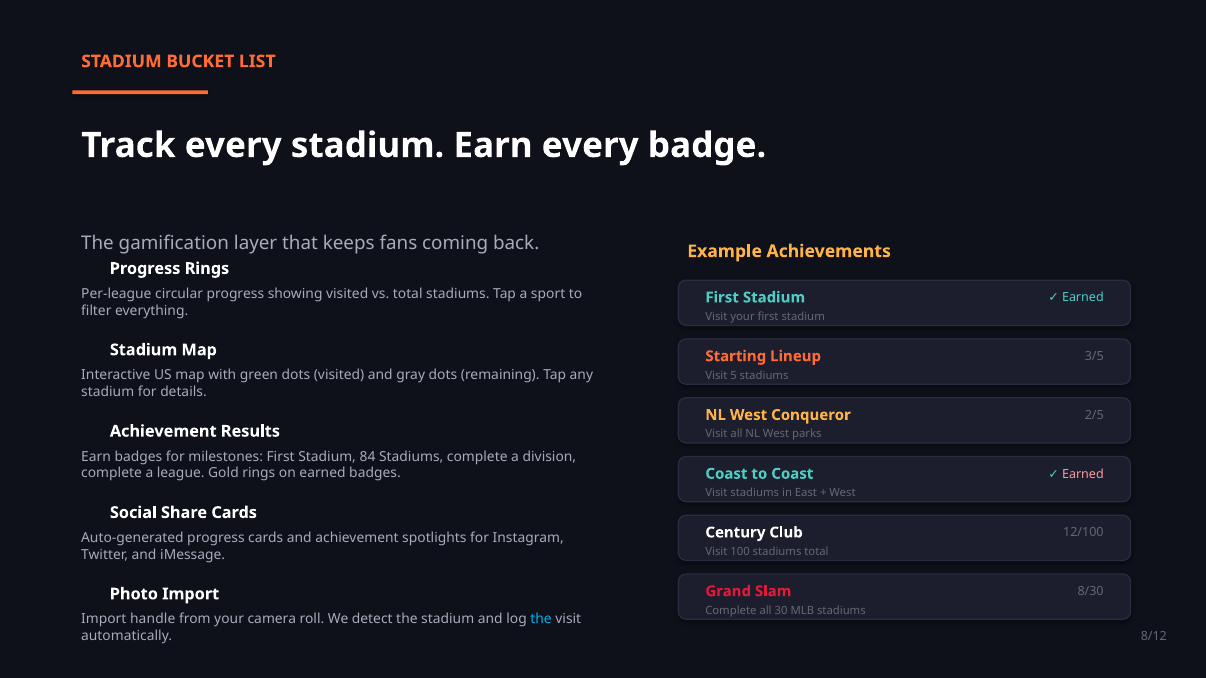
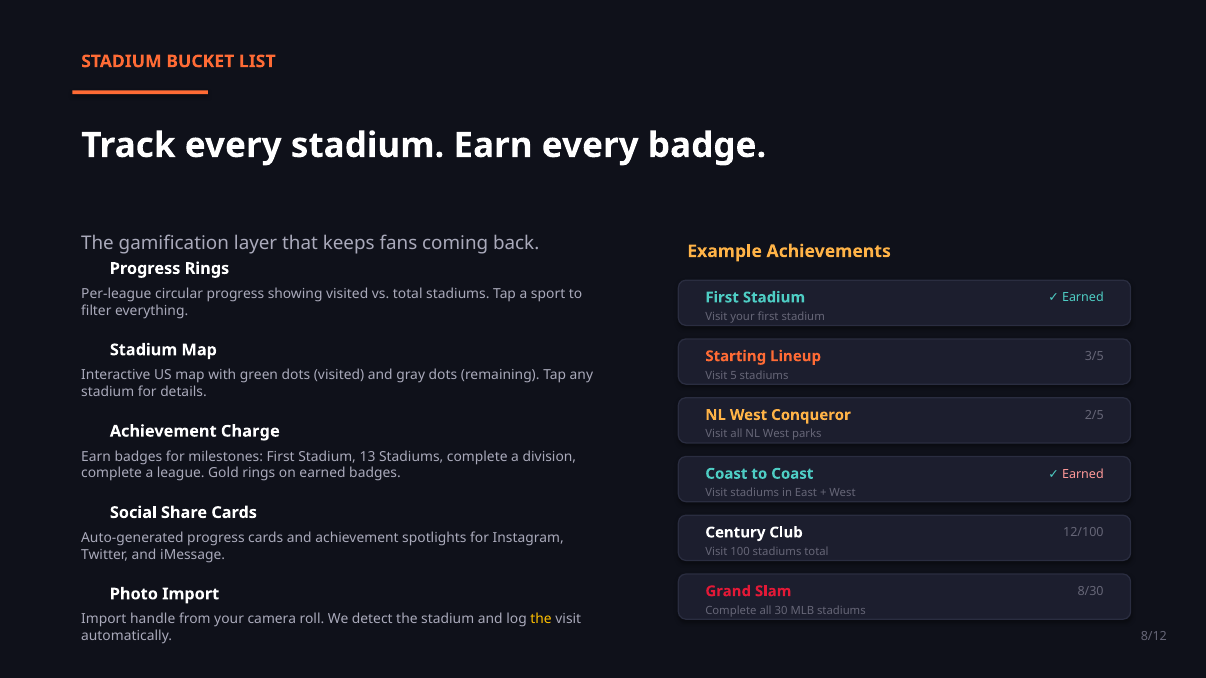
Results: Results -> Charge (250, 431)
84: 84 -> 13 (367, 457)
the colour: light blue -> yellow (541, 620)
